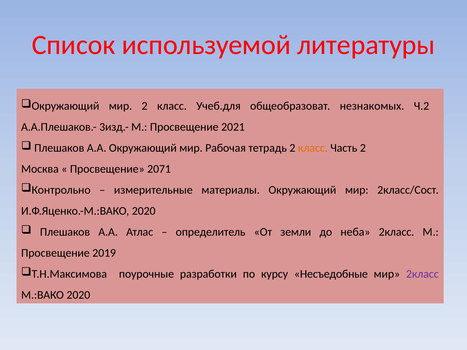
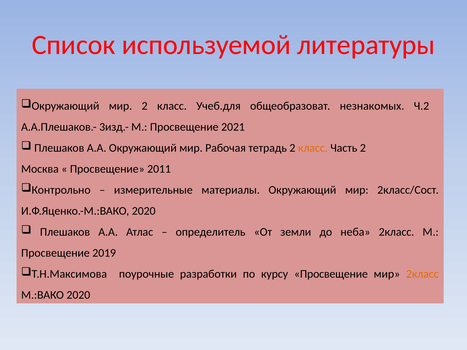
2071: 2071 -> 2011 (159, 169)
курсу Несъедобные: Несъедобные -> Просвещение (331, 274)
2класс colour: purple -> orange (422, 274)
